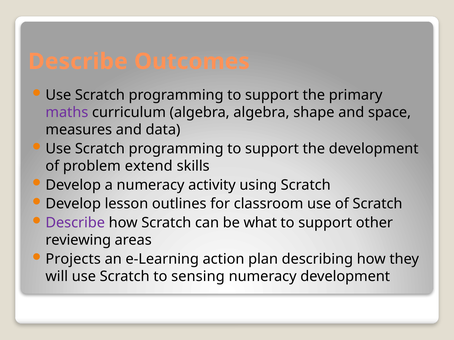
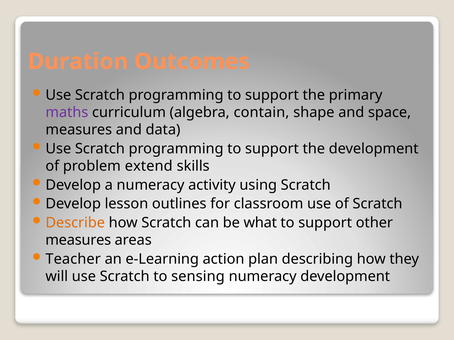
Describe: Describe -> Duration (78, 62)
algebra algebra: algebra -> contain (261, 113)
Describe colour: purple -> orange (75, 223)
reviewing: reviewing -> measures (78, 241)
Projects: Projects -> Teacher (73, 260)
